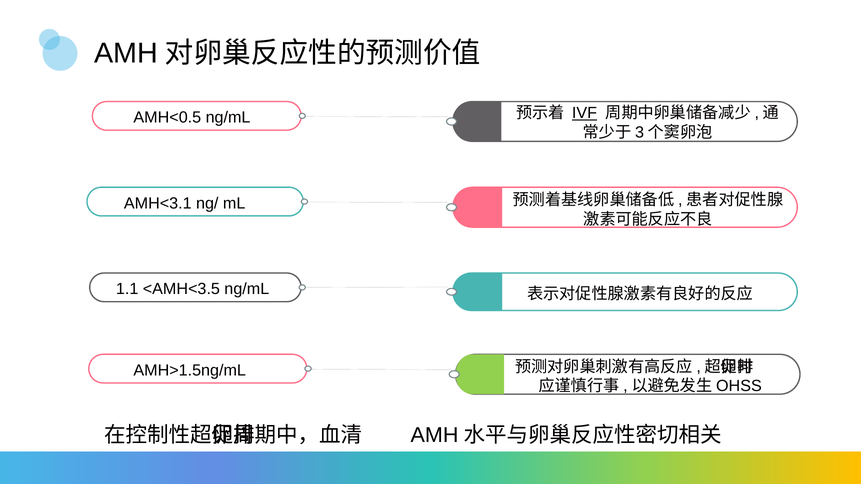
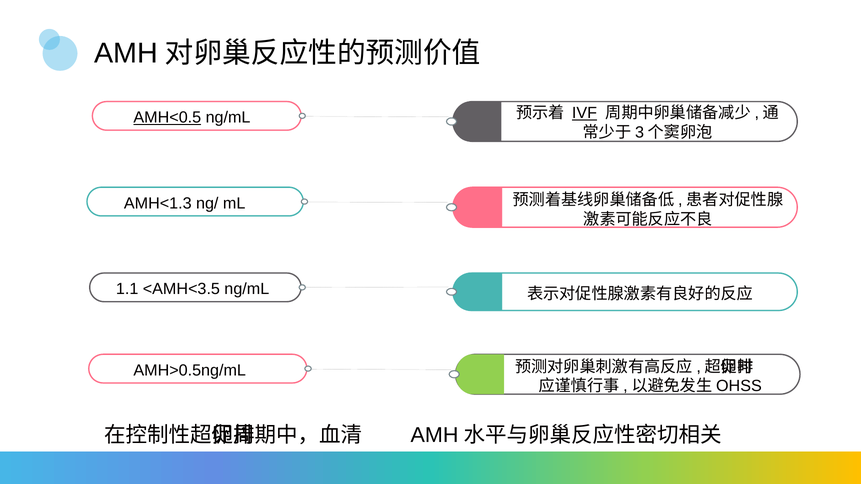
AMH<0.5 underline: none -> present (167, 118)
AMH<3.1: AMH<3.1 -> AMH<1.3 (158, 203)
AMH>1.5ng/mL: AMH>1.5ng/mL -> AMH>0.5ng/mL (190, 370)
